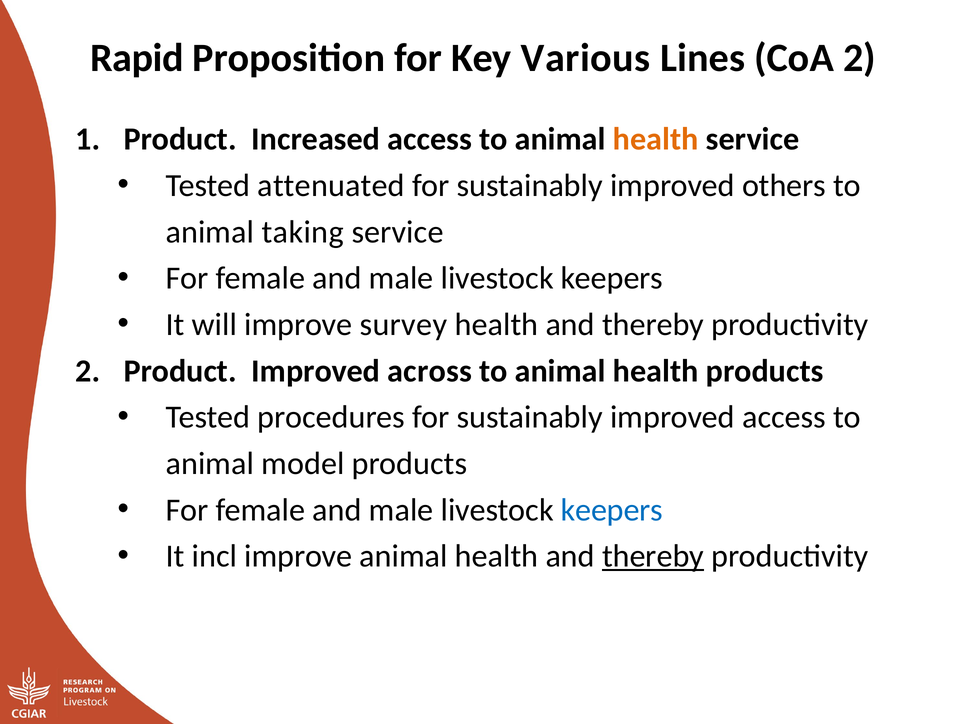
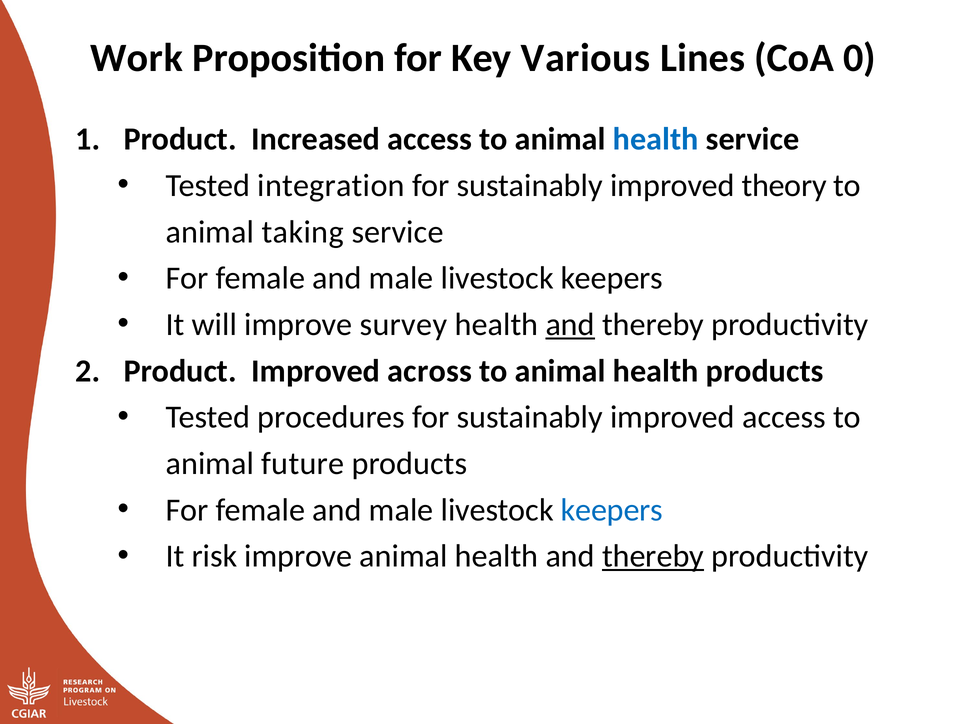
Rapid: Rapid -> Work (137, 58)
CoA 2: 2 -> 0 (859, 58)
health colour: orange -> blue (656, 139)
attenuated: attenuated -> integration (331, 186)
others: others -> theory (784, 186)
and underline: none -> present (570, 325)
model: model -> future (303, 464)
incl: incl -> risk (215, 557)
